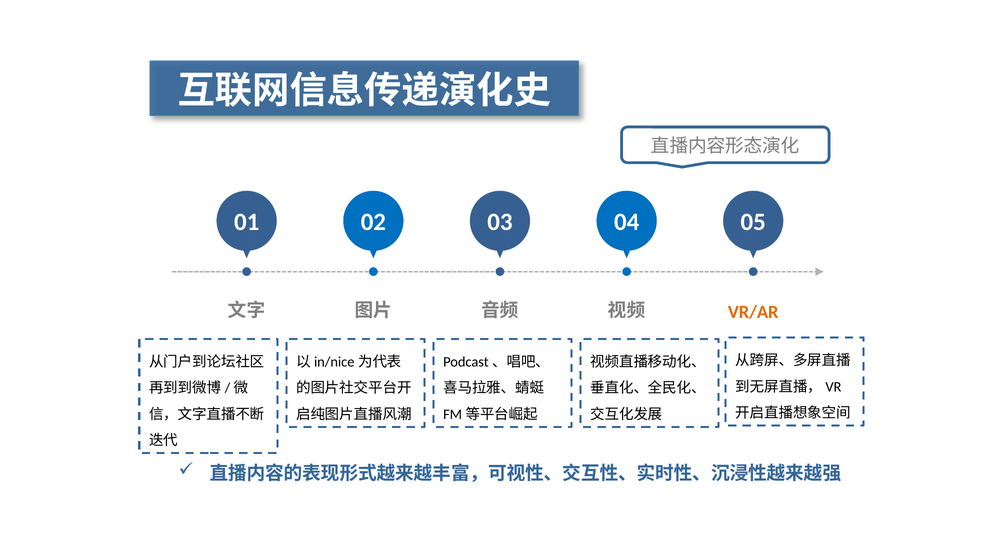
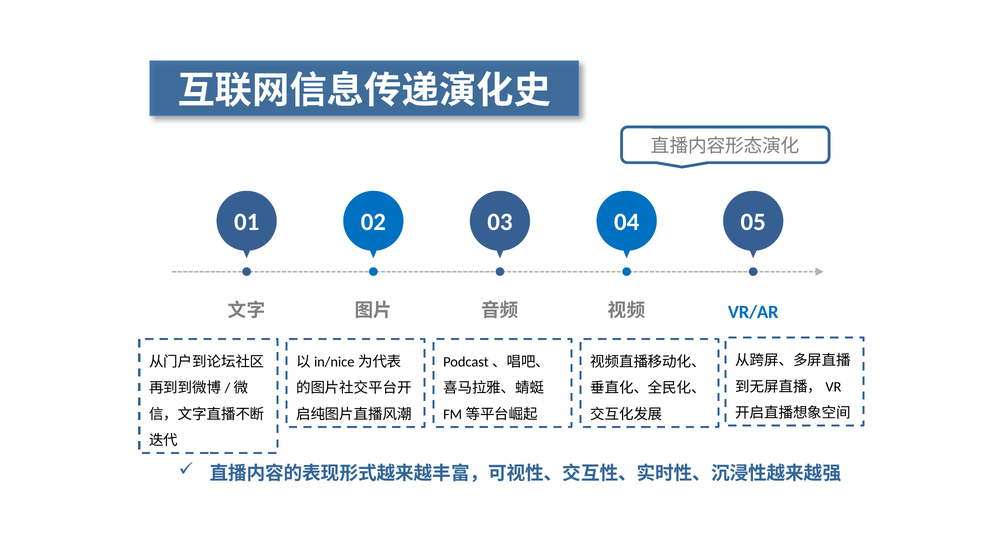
VR/AR colour: orange -> blue (753, 312)
